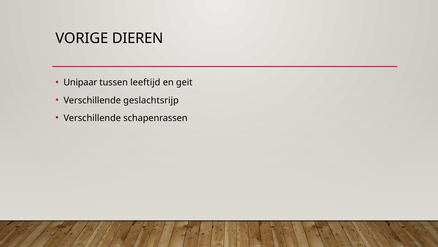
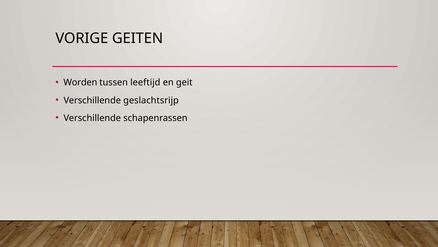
DIEREN: DIEREN -> GEITEN (138, 38)
Unipaar: Unipaar -> Worden (80, 82)
